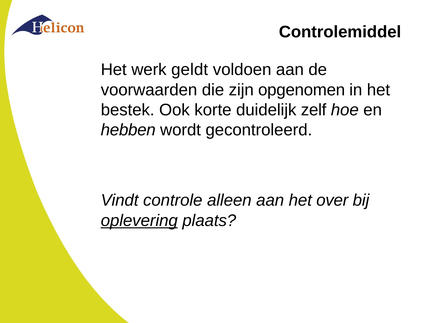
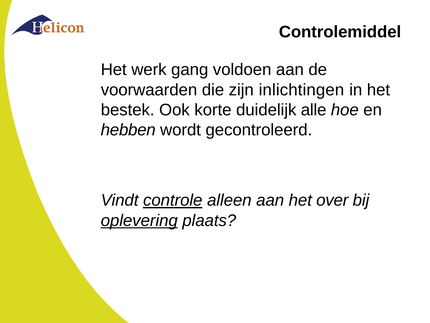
geldt: geldt -> gang (190, 70)
opgenomen: opgenomen -> inlichtingen (301, 90)
zelf: zelf -> alle (314, 110)
controle underline: none -> present (173, 200)
